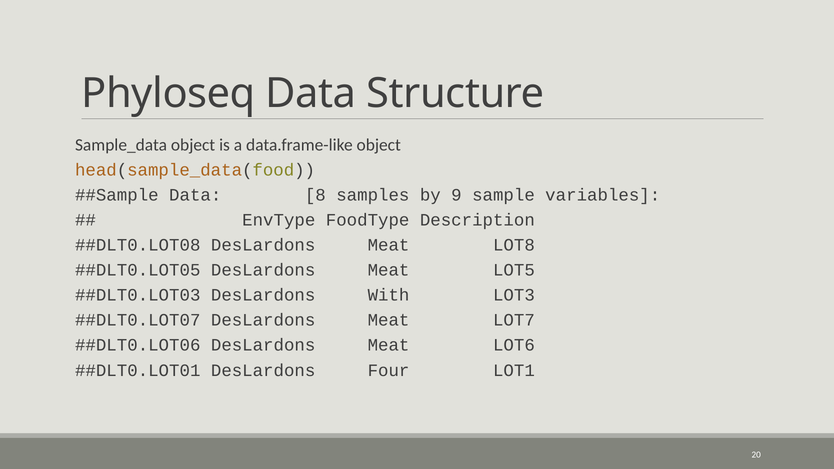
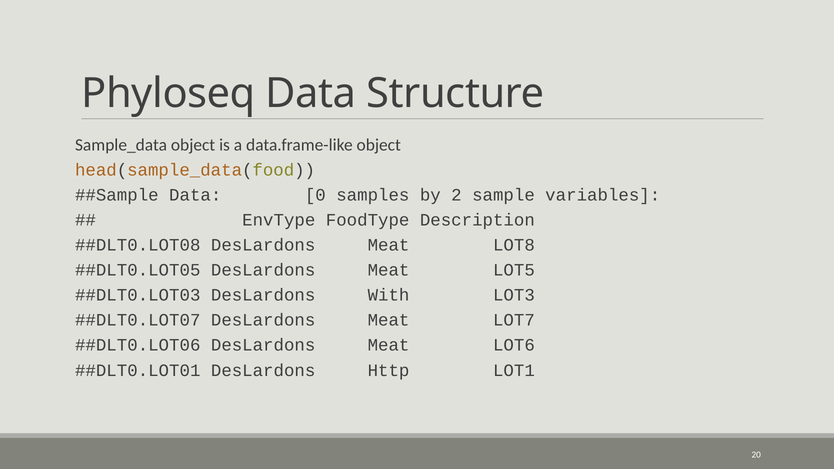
8: 8 -> 0 (315, 195)
9: 9 -> 2 (456, 195)
Four: Four -> Http (389, 370)
